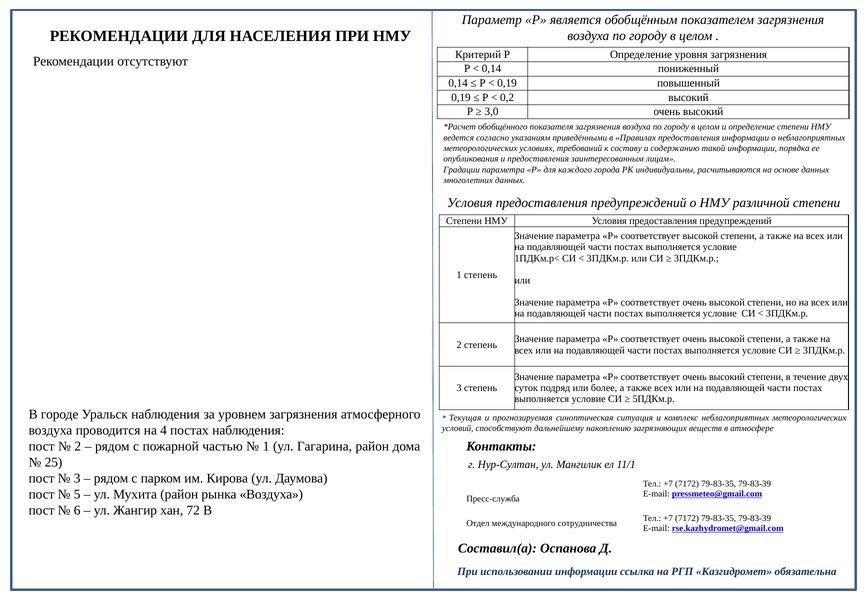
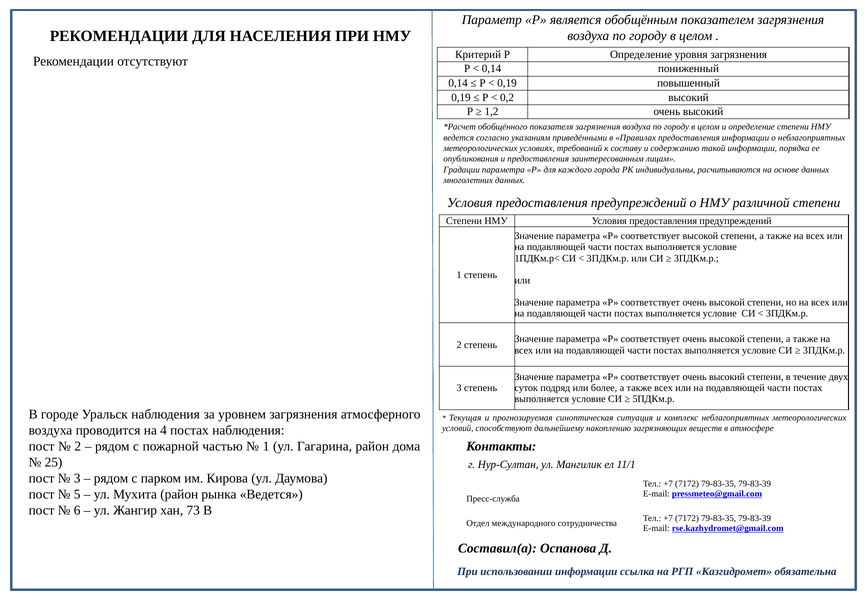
3,0: 3,0 -> 1,2 (492, 112)
рынка Воздуха: Воздуха -> Ведется (271, 494)
72: 72 -> 73 (193, 510)
